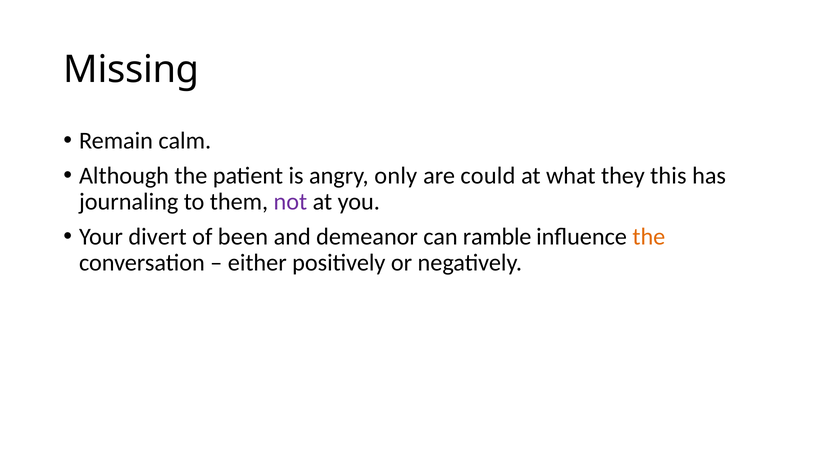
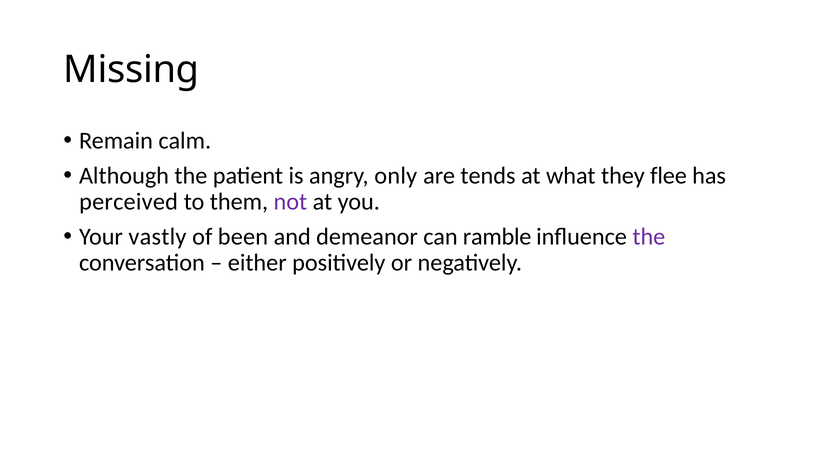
could: could -> tends (488, 176)
this: this -> flee (669, 176)
journaling: journaling -> perceived (129, 202)
divert: divert -> vastly (157, 237)
the colour: orange -> purple (649, 237)
